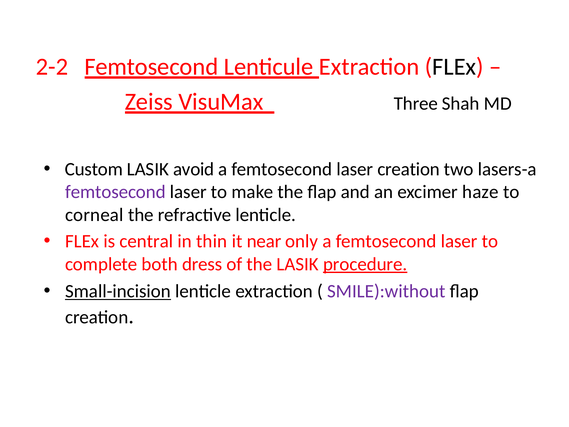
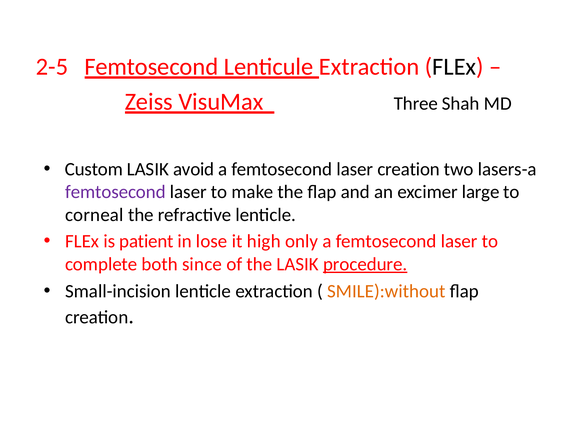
2-2: 2-2 -> 2-5 (52, 67)
haze: haze -> large (481, 192)
central: central -> patient (146, 241)
thin: thin -> lose (212, 241)
near: near -> high (264, 241)
dress: dress -> since (202, 264)
Small-incision underline: present -> none (118, 291)
SMILE):without colour: purple -> orange (386, 291)
